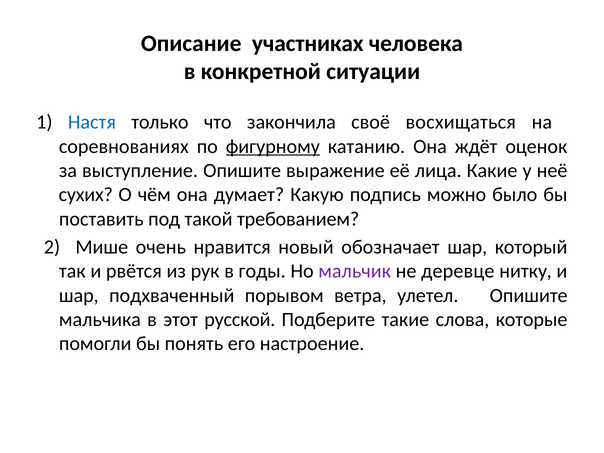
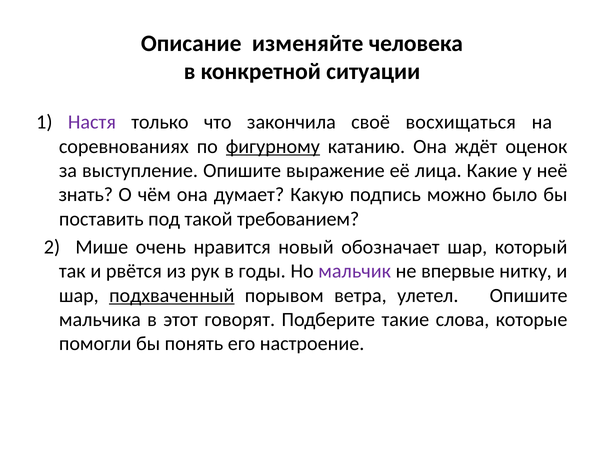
участниках: участниках -> изменяйте (308, 43)
Настя colour: blue -> purple (92, 122)
сухих: сухих -> знать (86, 195)
деревце: деревце -> впервые (458, 271)
подхваченный underline: none -> present (172, 295)
русской: русской -> говорят (240, 320)
